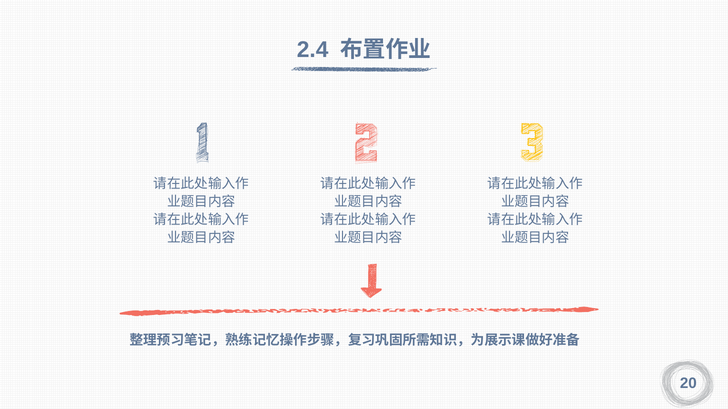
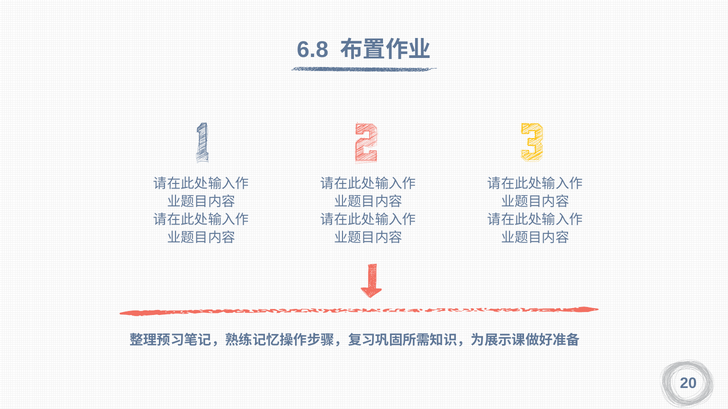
2.4: 2.4 -> 6.8 (313, 50)
